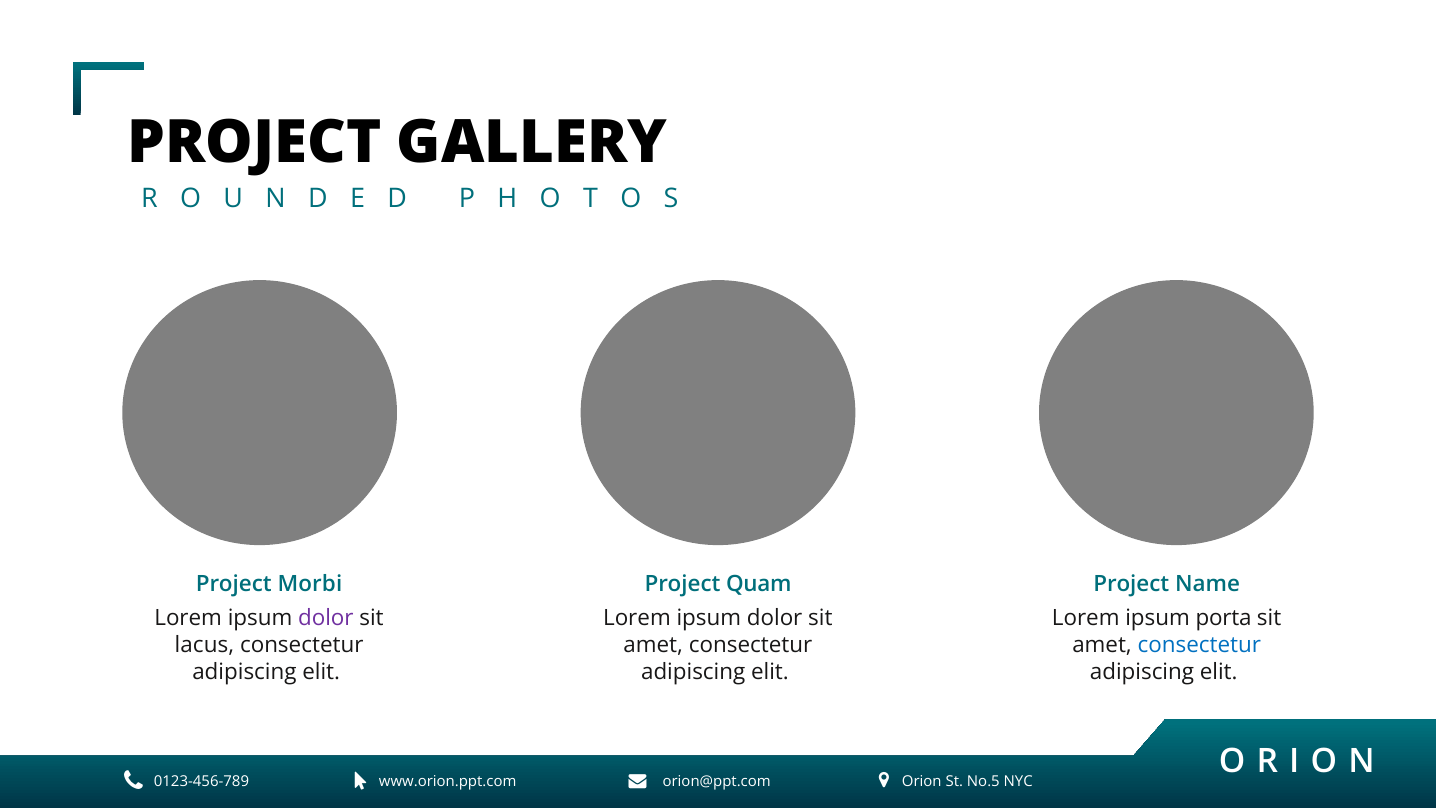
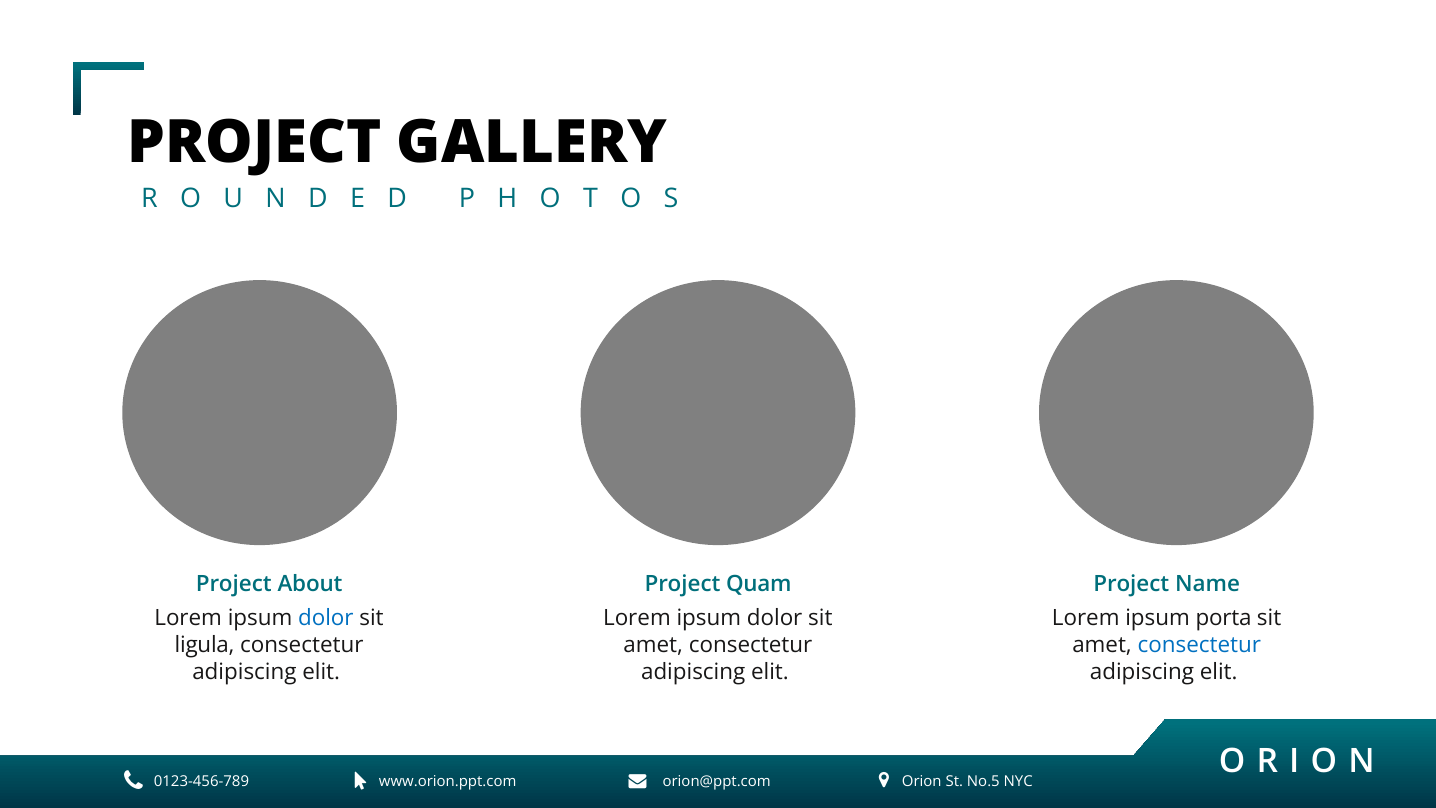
Morbi: Morbi -> About (310, 584)
dolor colour: purple -> blue (326, 618)
lacus: lacus -> ligula (205, 645)
